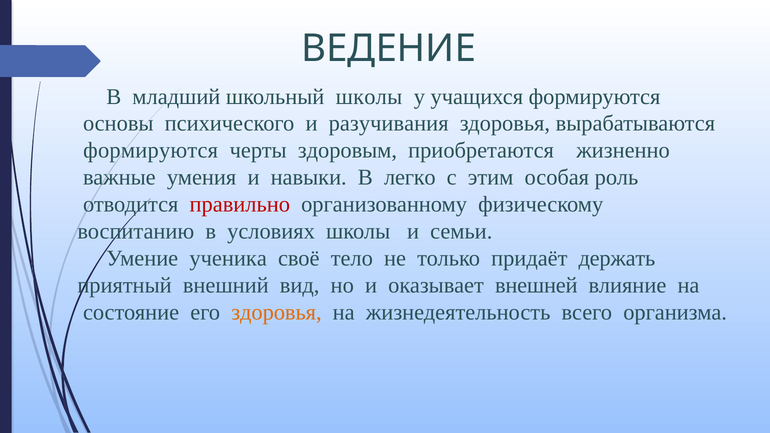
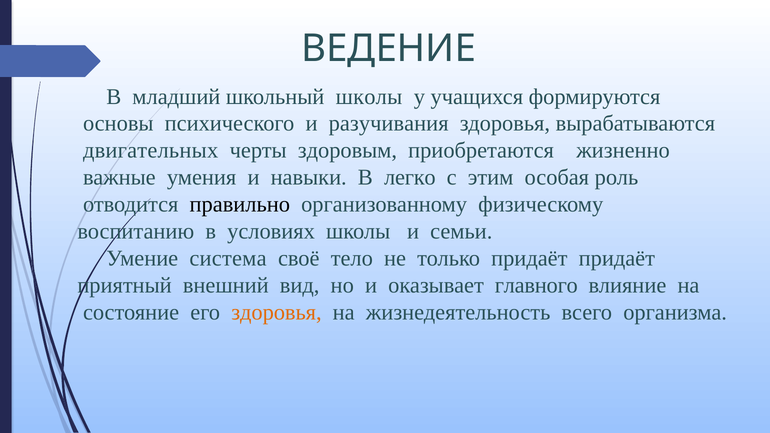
формируются: формируются -> двигательных (151, 151)
правильно colour: red -> black (240, 204)
ученика: ученика -> система (228, 258)
придаёт держать: держать -> придаёт (617, 258)
внешней: внешней -> главного (536, 285)
